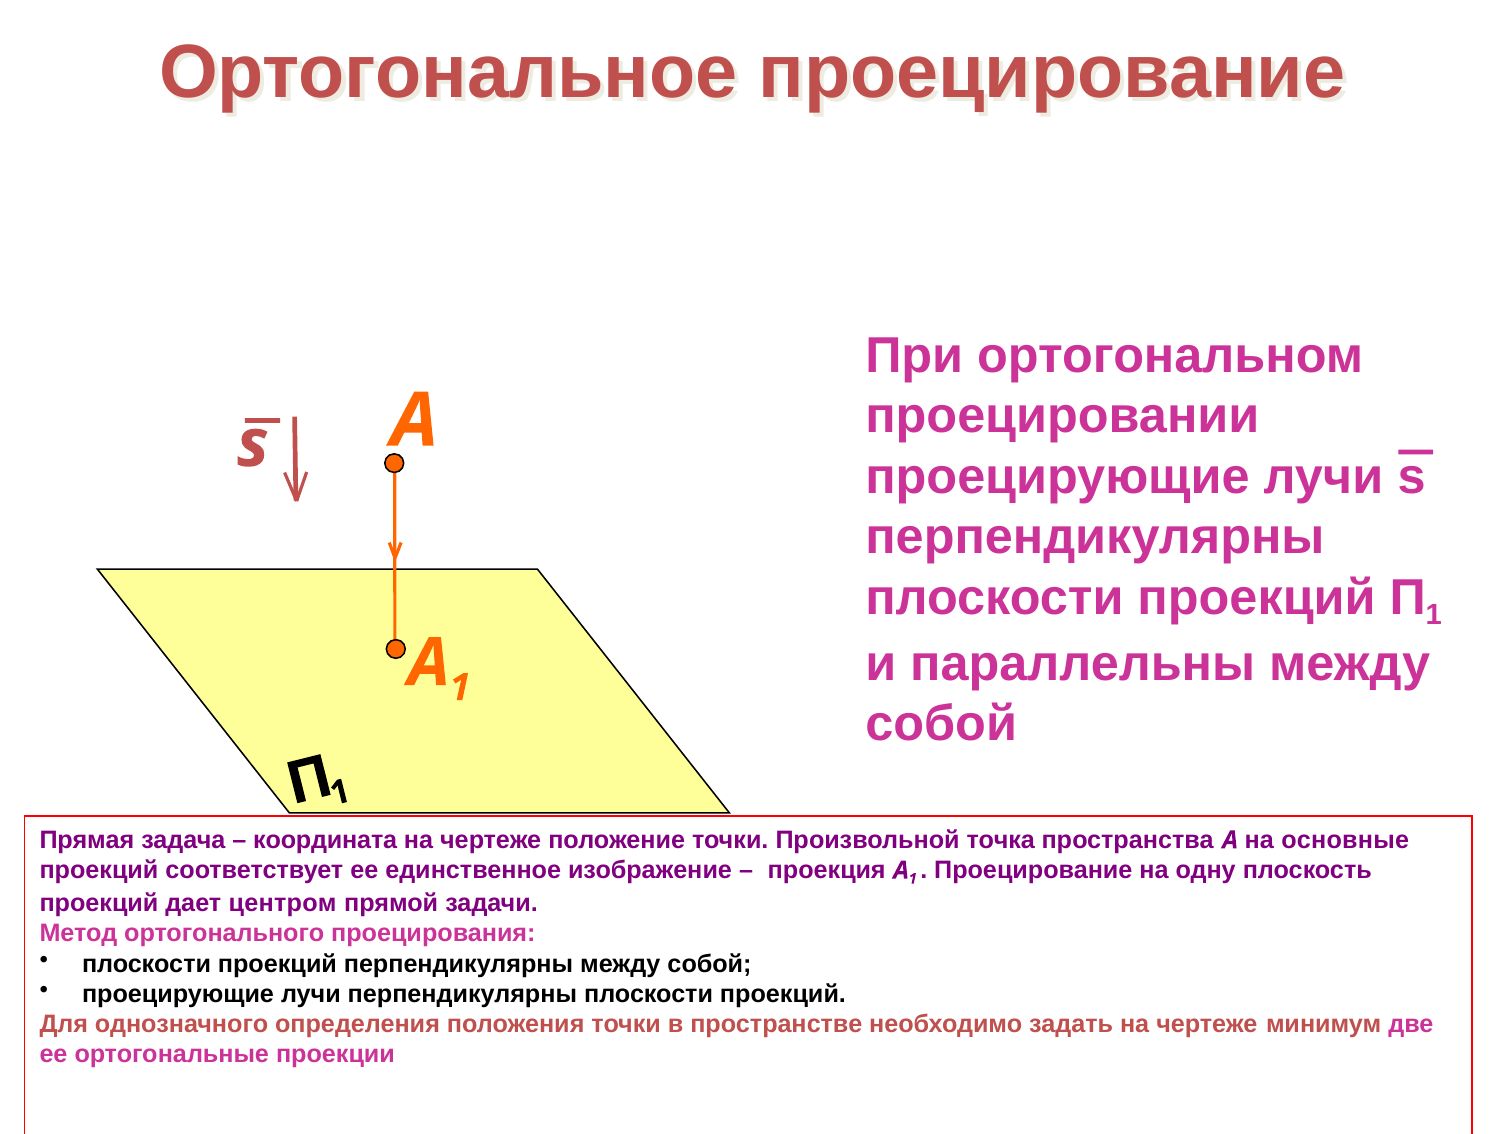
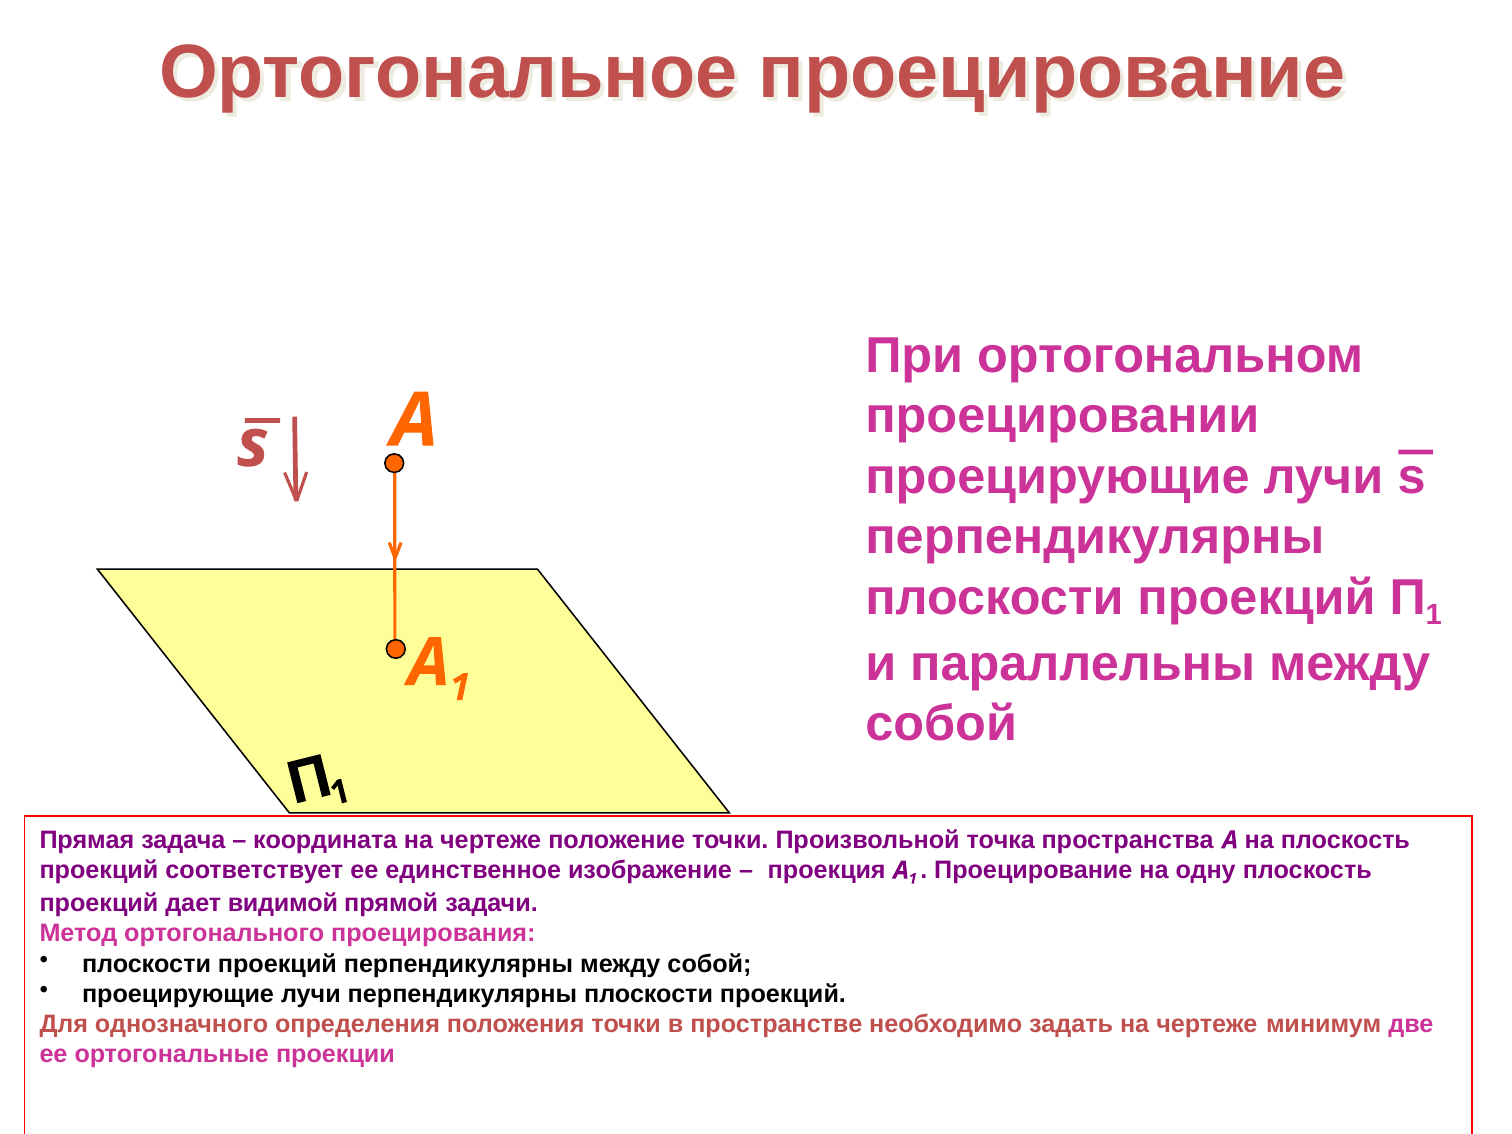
на основные: основные -> плоскость (1345, 840)
центром: центром -> видимой (283, 903)
